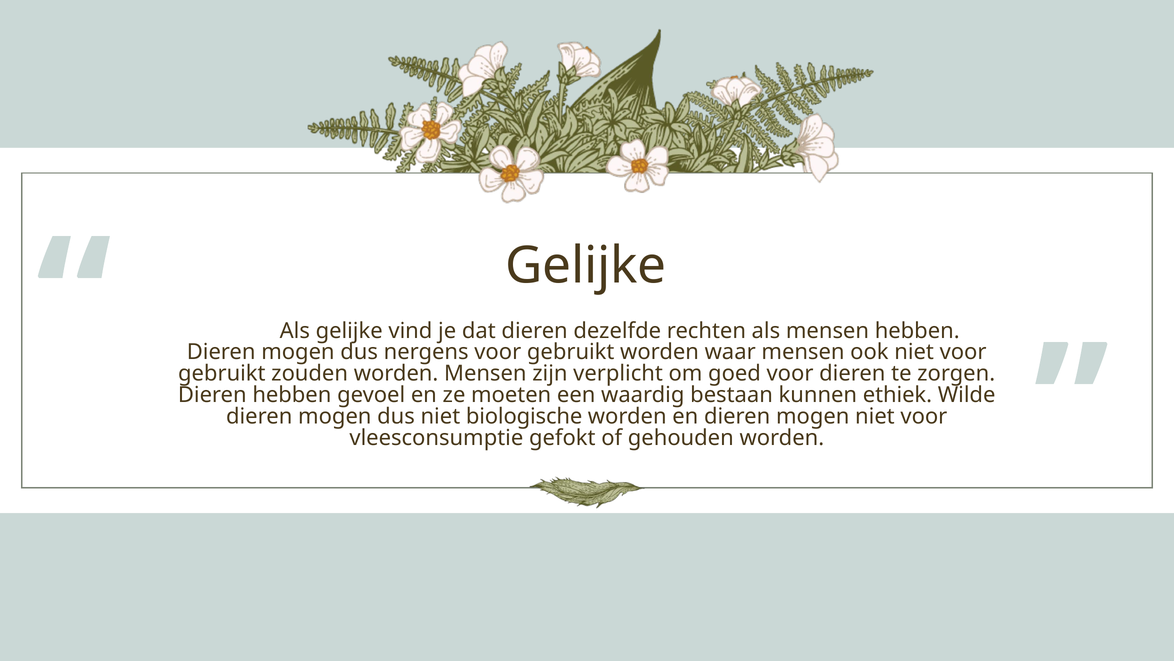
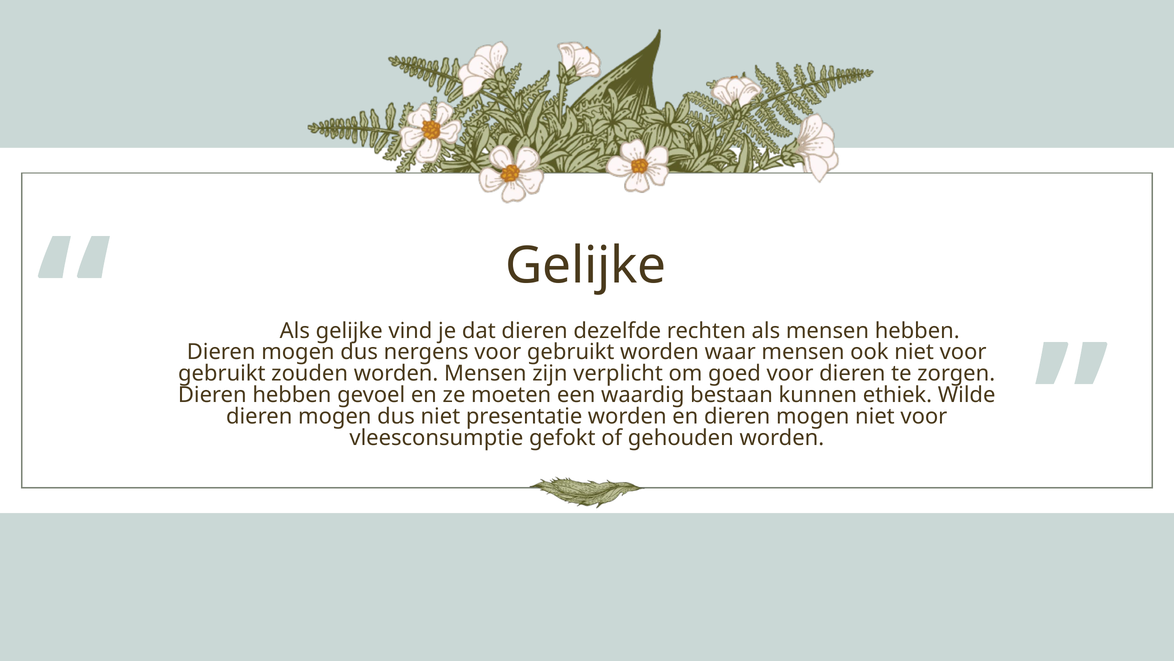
biologische: biologische -> presentatie (524, 416)
